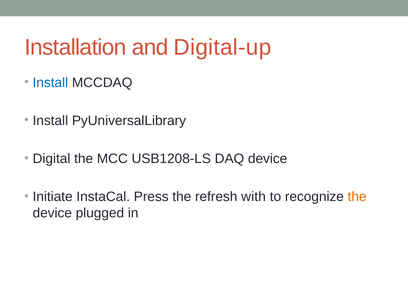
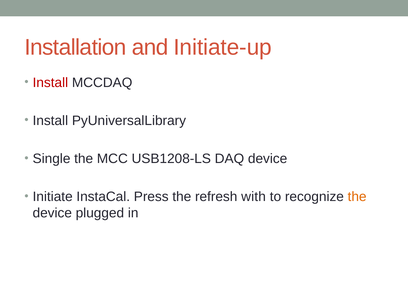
Digital-up: Digital-up -> Initiate-up (223, 47)
Install colour: blue -> red (50, 83)
Digital: Digital -> Single (52, 159)
